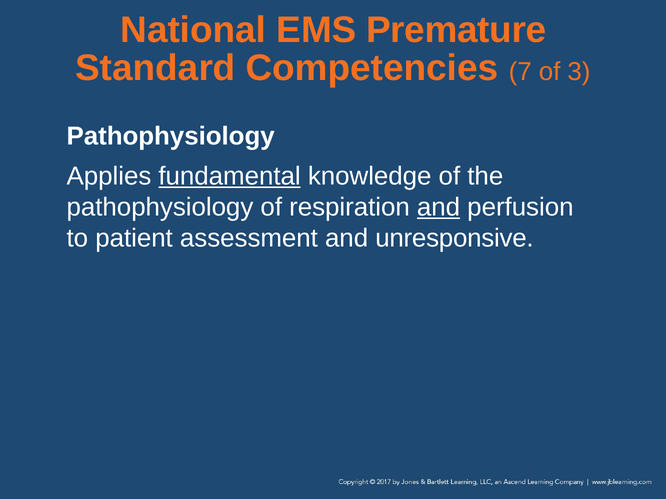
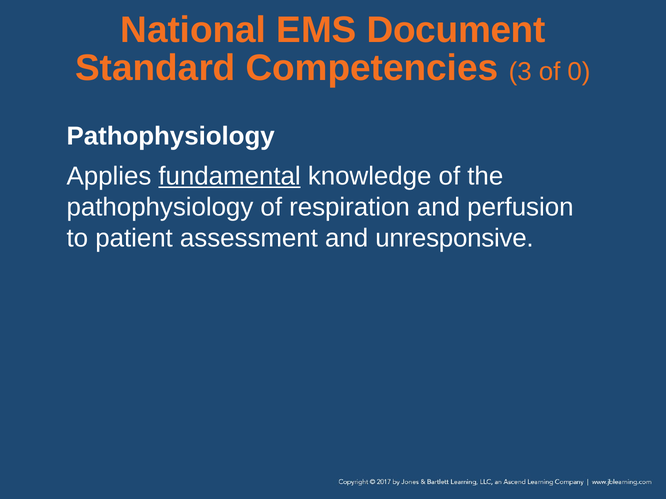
Premature: Premature -> Document (456, 30)
7: 7 -> 3 (520, 72)
3: 3 -> 0 (579, 72)
and underline: present -> none (439, 207)
